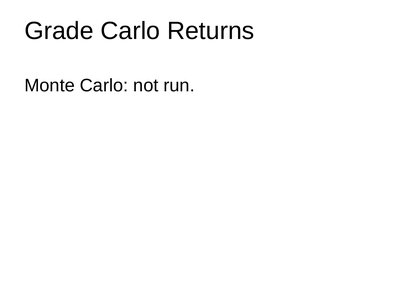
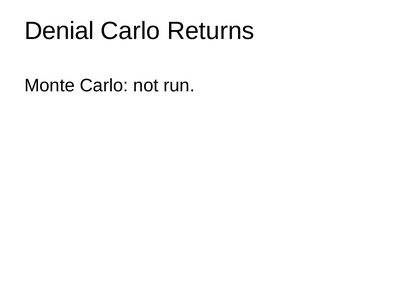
Grade: Grade -> Denial (59, 31)
